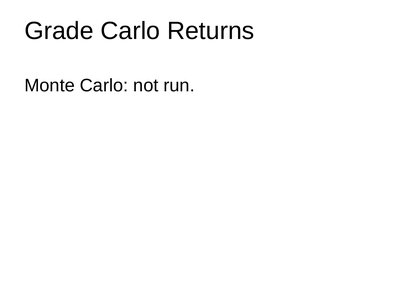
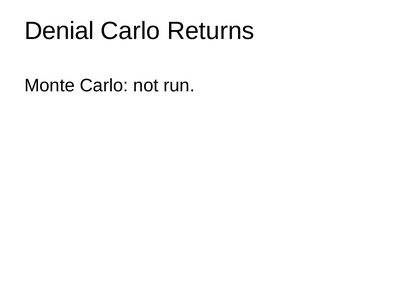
Grade: Grade -> Denial (59, 31)
